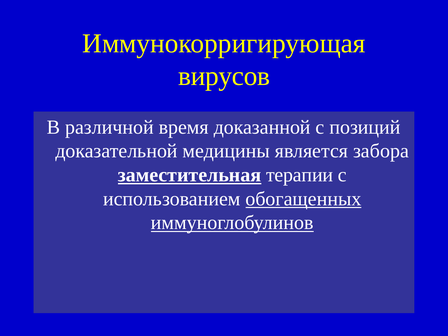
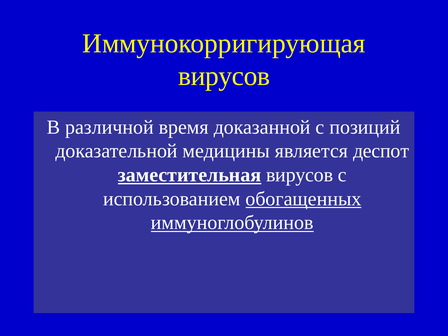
забора: забора -> деспот (381, 151)
заместительная терапии: терапии -> вирусов (300, 175)
